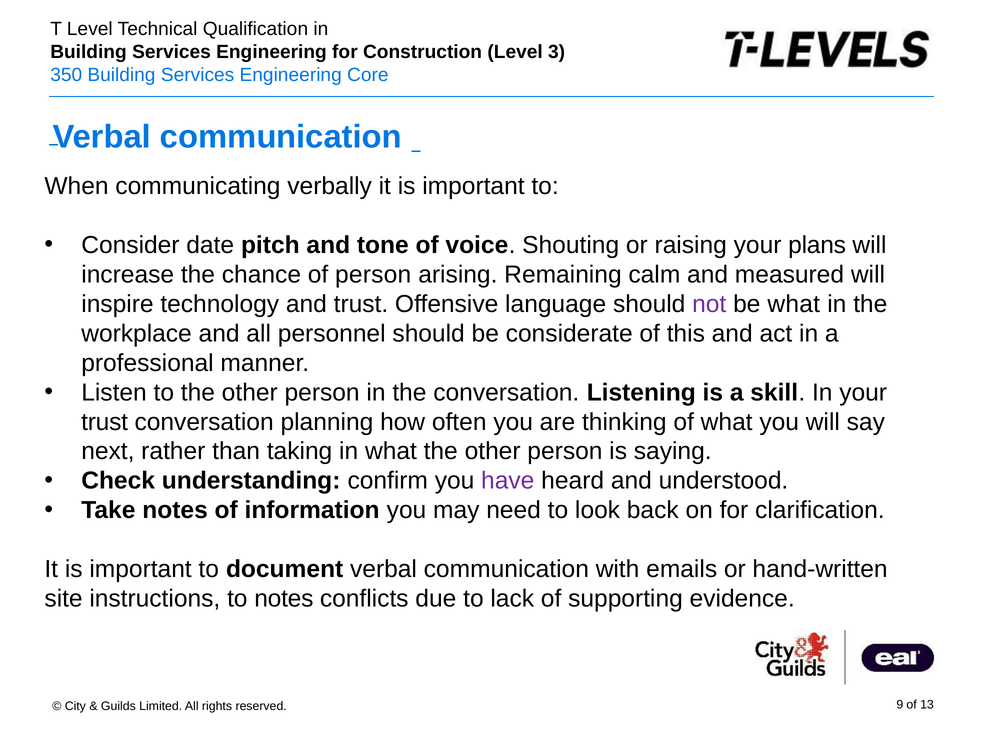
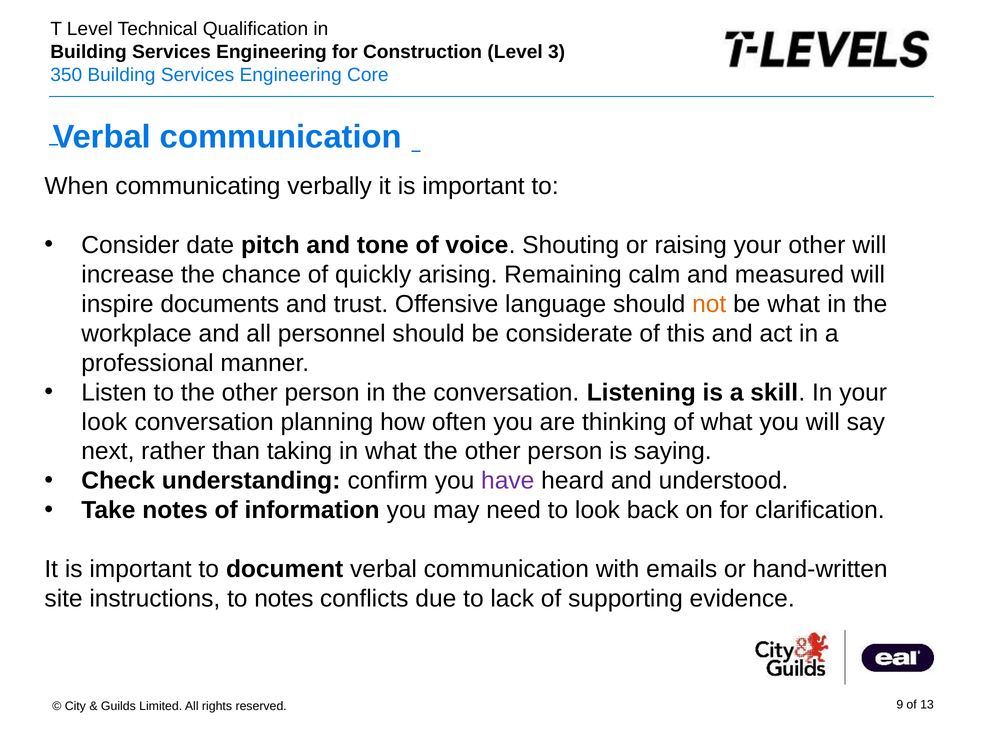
your plans: plans -> other (817, 245)
of person: person -> quickly (373, 275)
technology: technology -> documents (220, 304)
not colour: purple -> orange (709, 304)
trust: trust -> look (104, 422)
